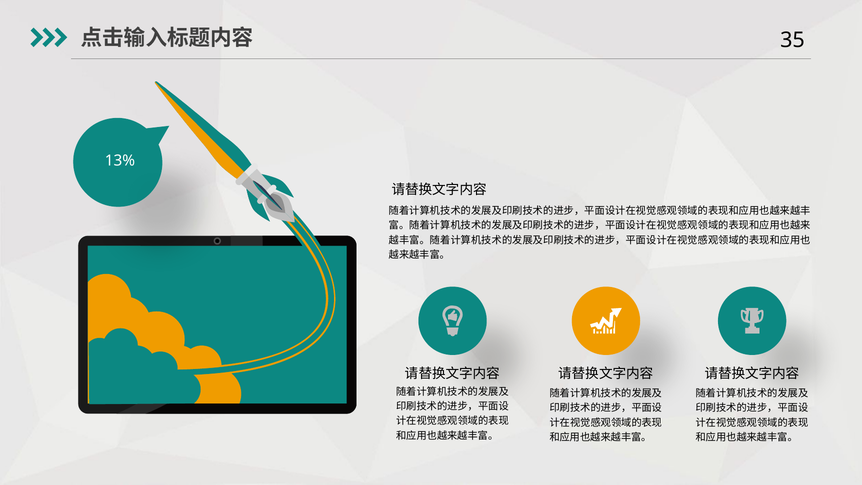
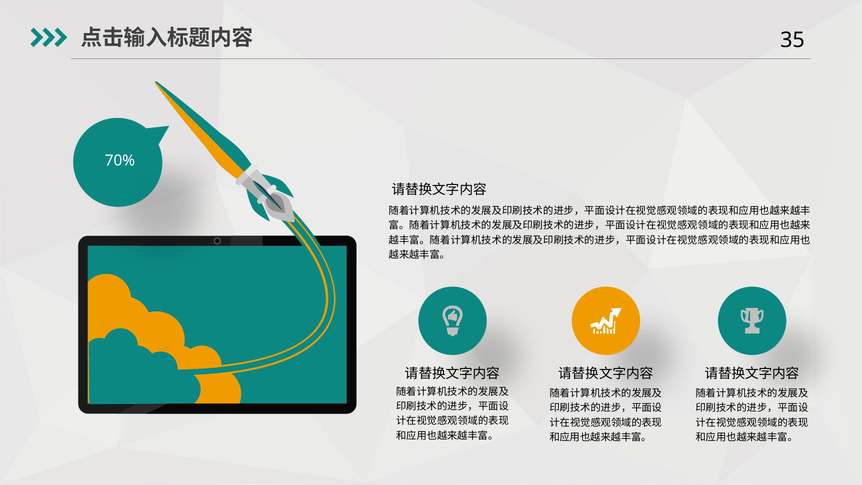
13%: 13% -> 70% (120, 161)
